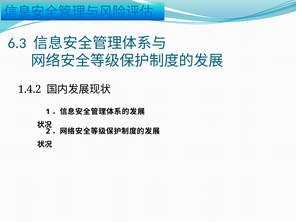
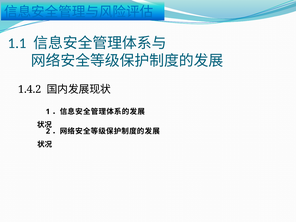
6.3: 6.3 -> 1.1 (17, 43)
